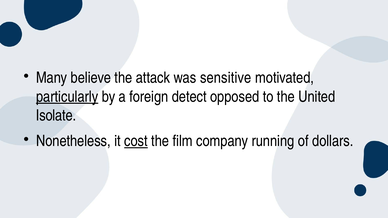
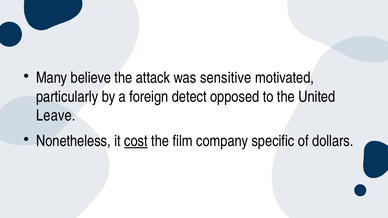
particularly underline: present -> none (67, 97)
Isolate: Isolate -> Leave (56, 116)
running: running -> specific (273, 141)
